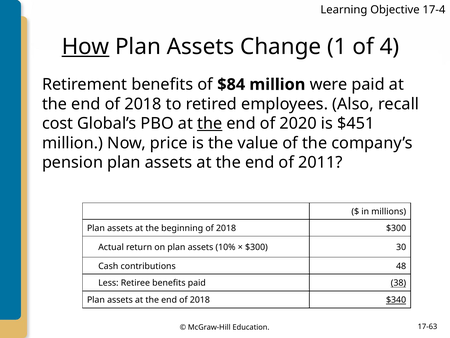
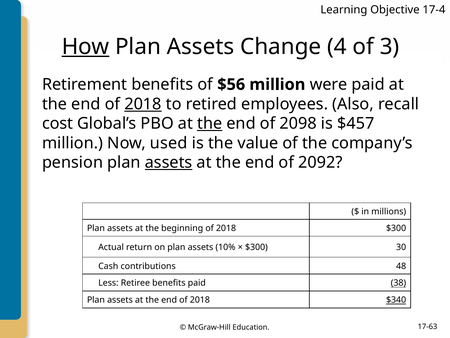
1: 1 -> 4 (337, 47)
4: 4 -> 3 (390, 47)
$84: $84 -> $56 (231, 84)
2018 underline: none -> present (143, 104)
2020: 2020 -> 2098 (298, 123)
$451: $451 -> $457 (356, 123)
price: price -> used (169, 143)
assets underline: none -> present (169, 162)
2011: 2011 -> 2092 (320, 162)
